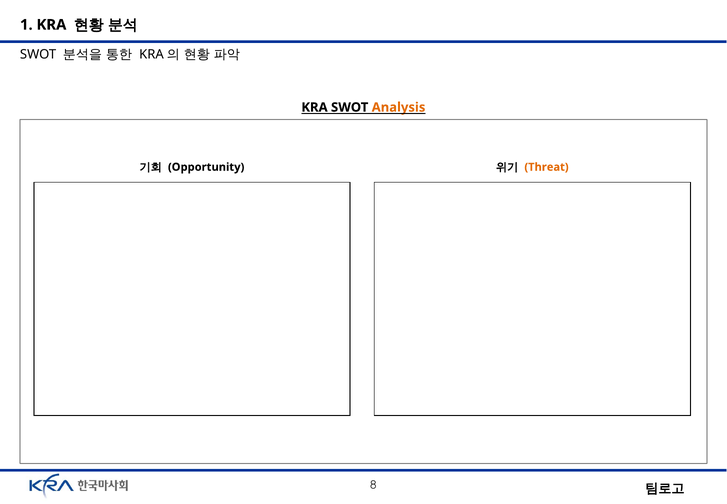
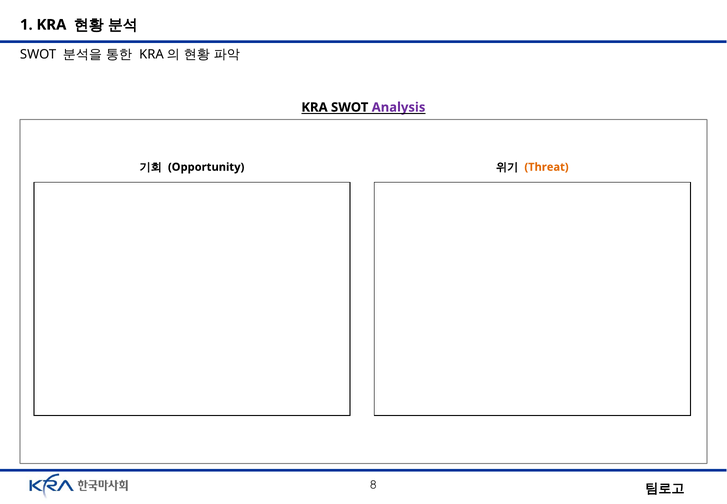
Analysis colour: orange -> purple (399, 107)
